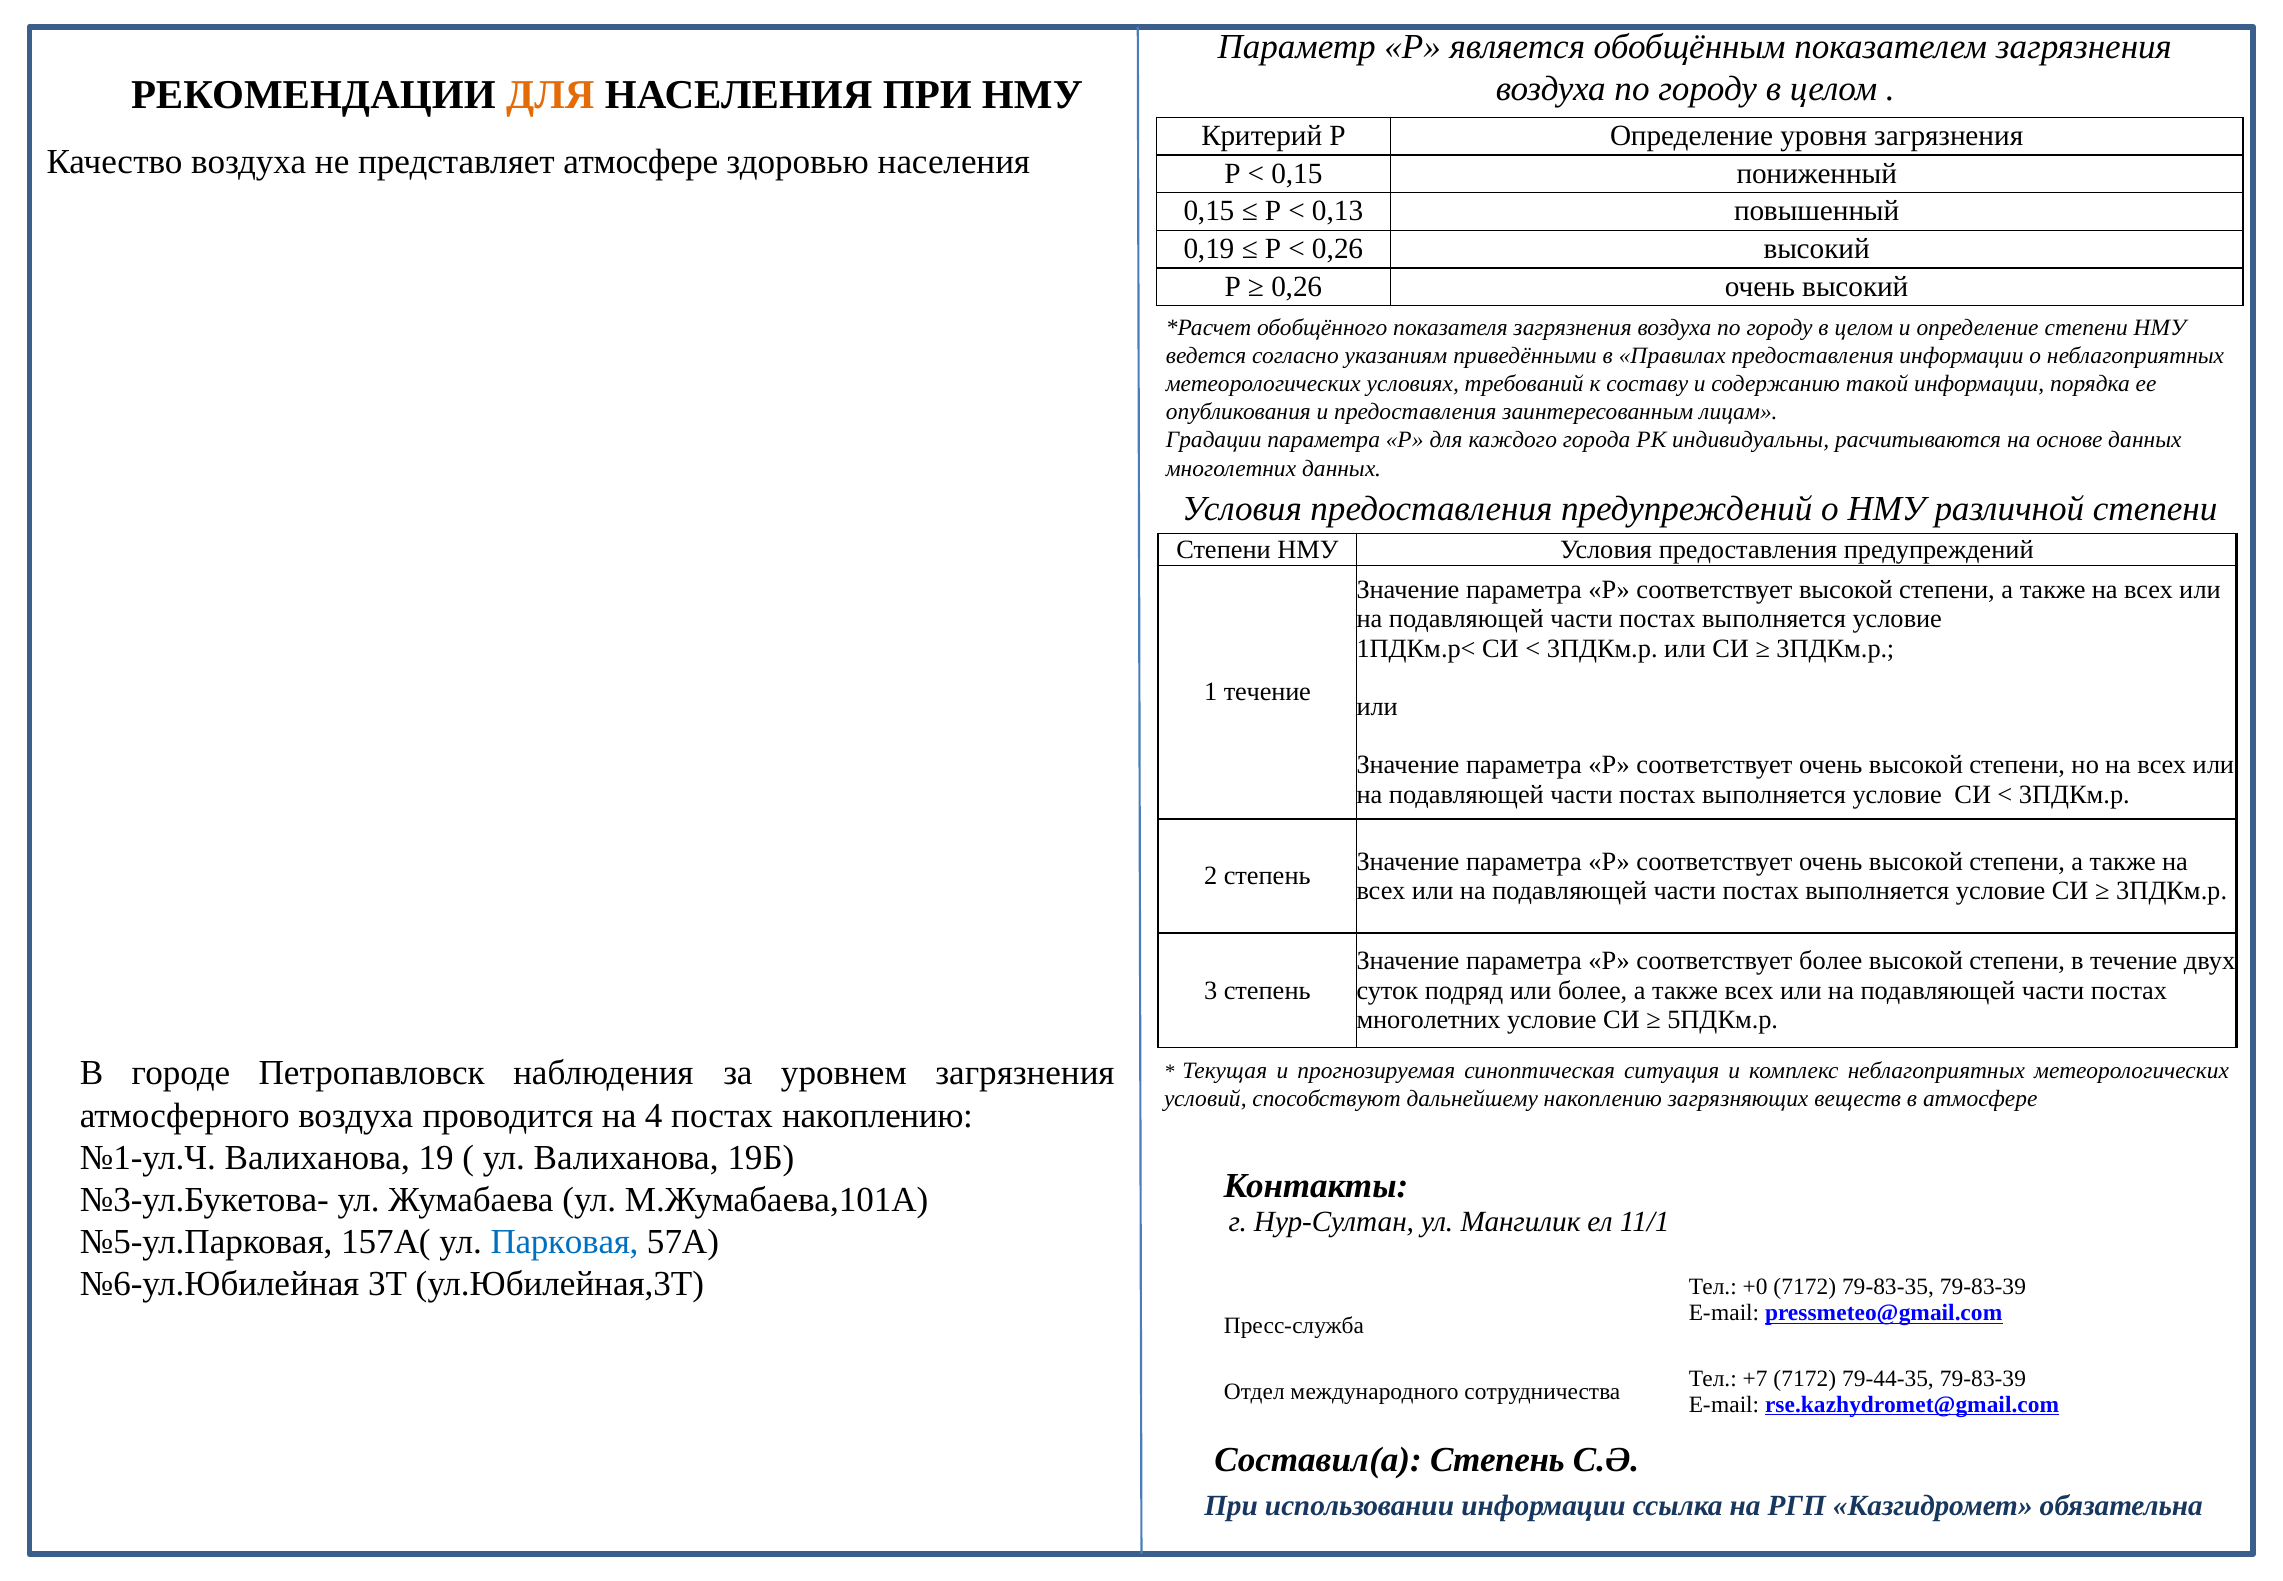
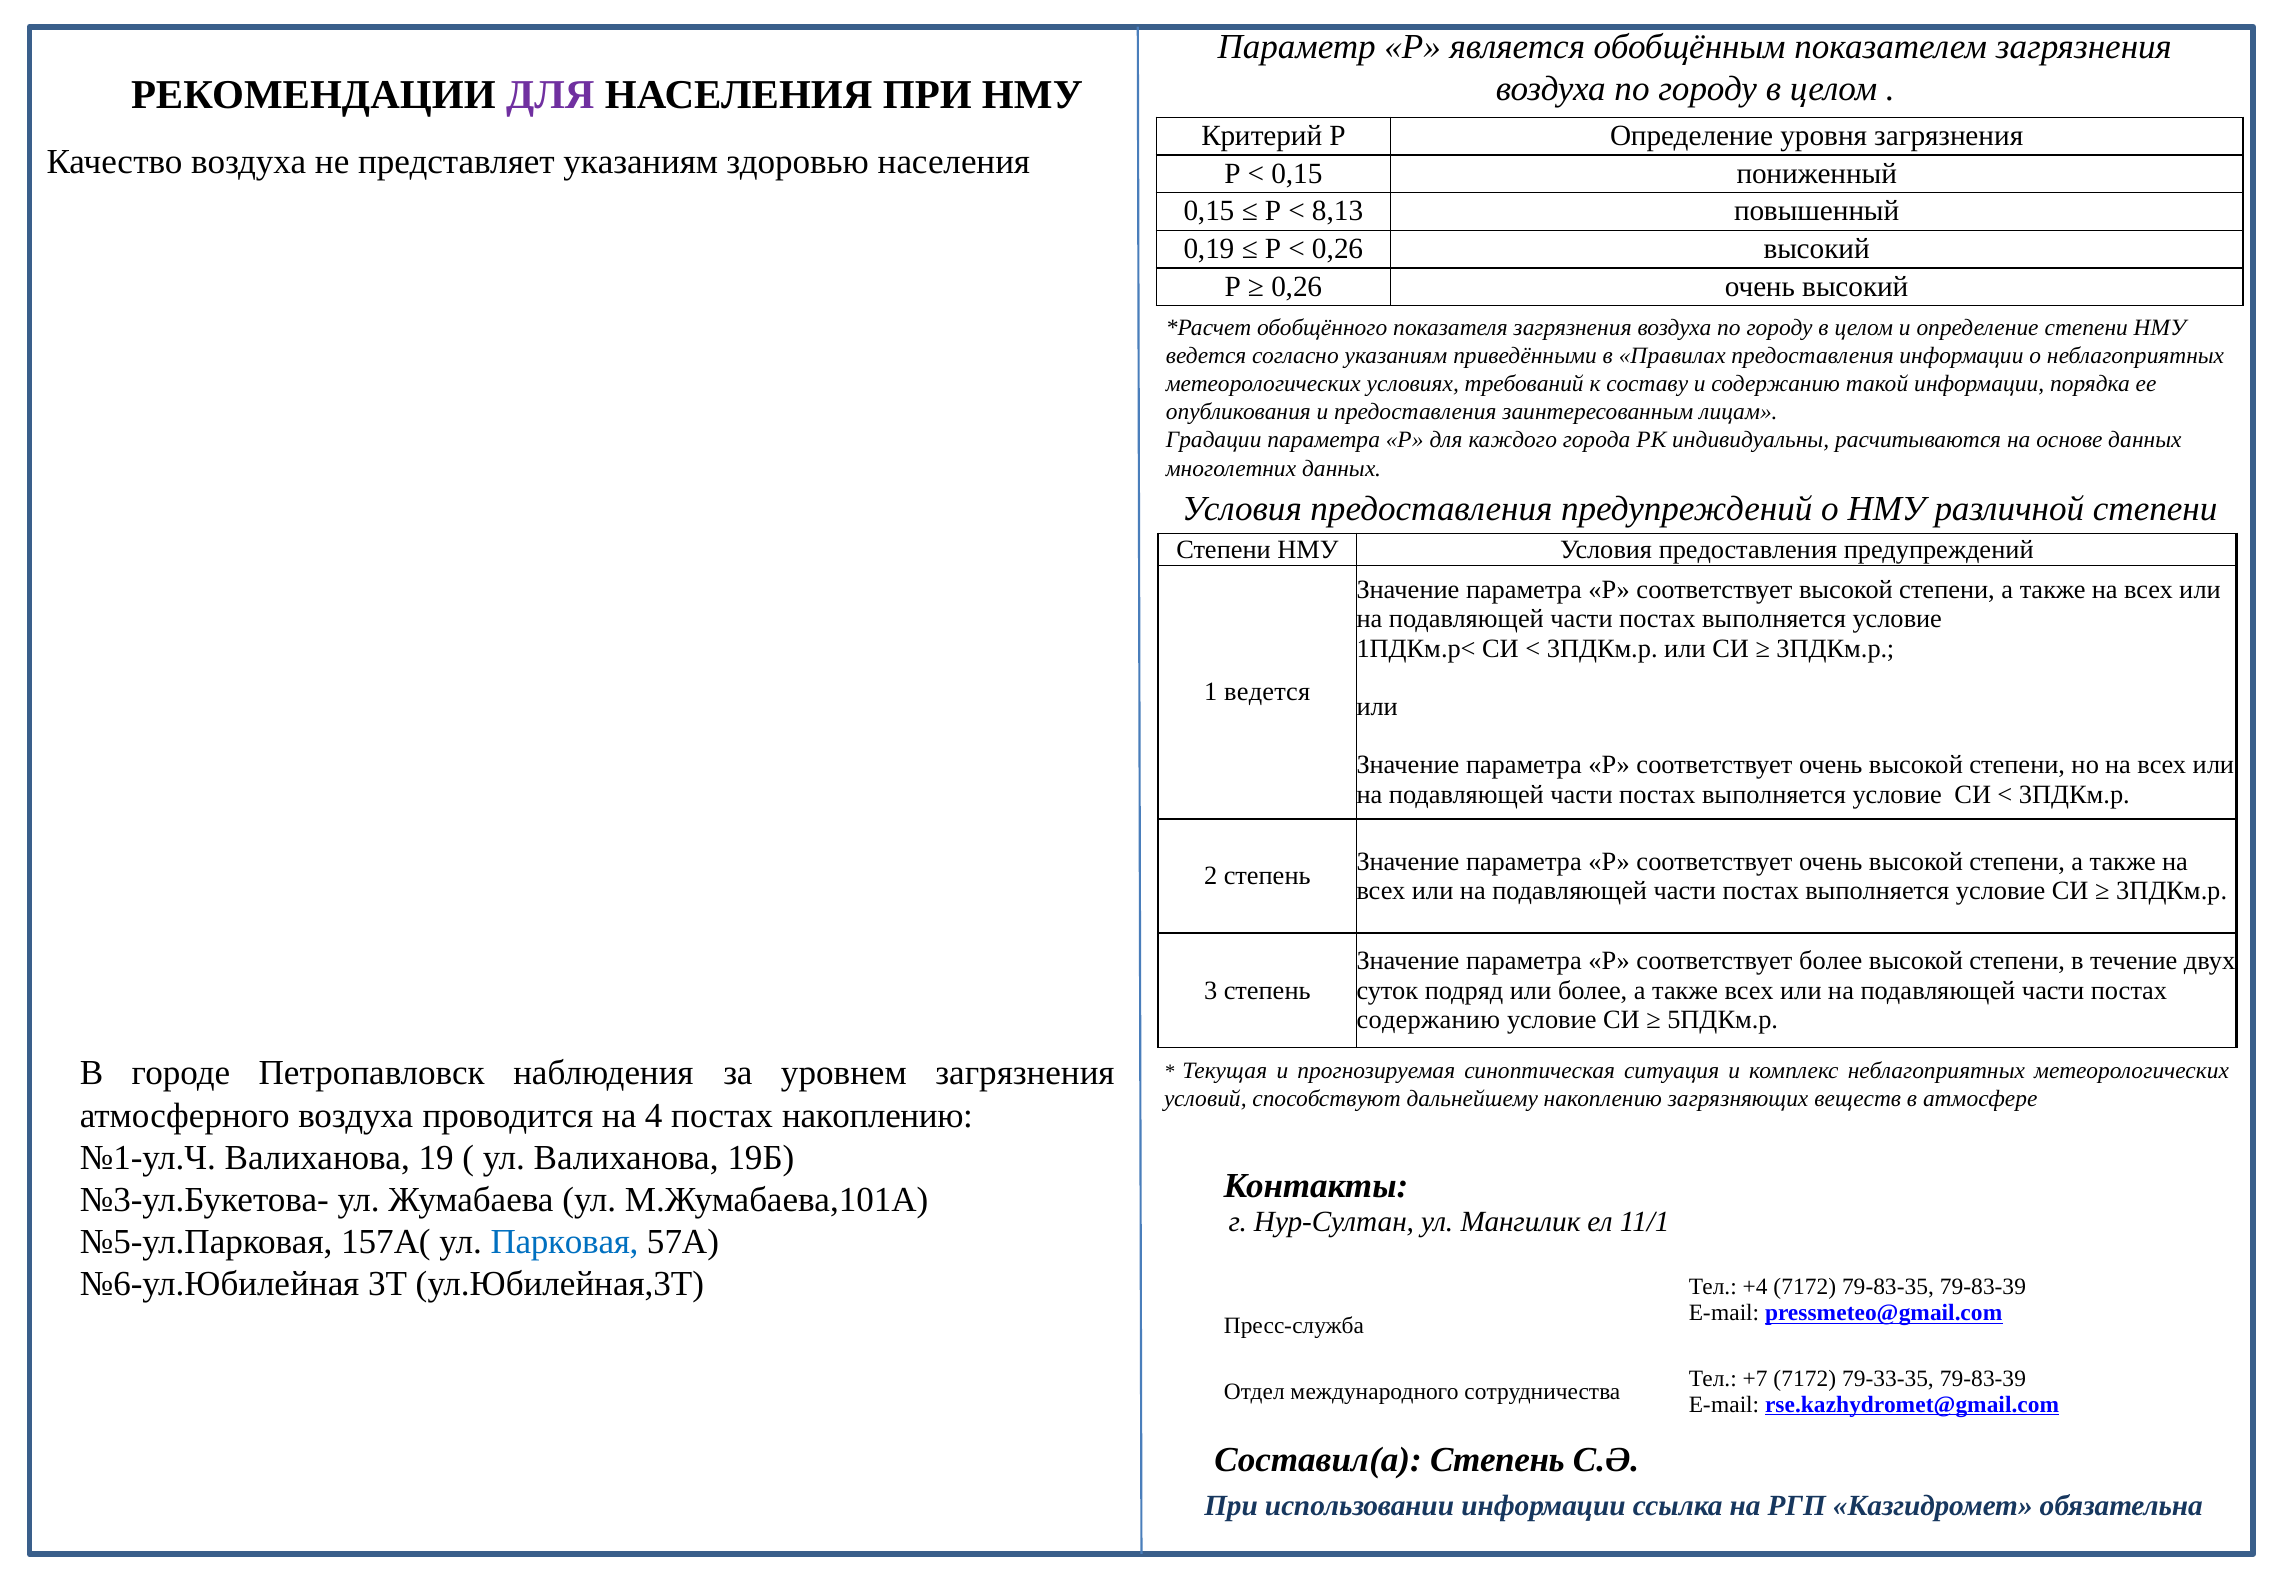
ДЛЯ colour: orange -> purple (550, 95)
представляет атмосфере: атмосфере -> указаниям (641, 162)
0,13: 0,13 -> 8,13 (1338, 211)
1 течение: течение -> ведется (1267, 692)
многолетних: многолетних -> содержанию (1428, 1019)
+0: +0 -> +4 (1755, 1287)
79-44-35: 79-44-35 -> 79-33-35 (1888, 1378)
